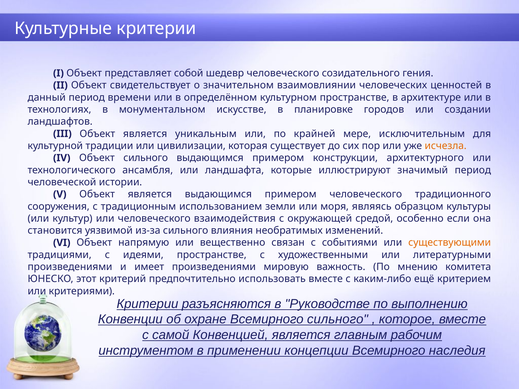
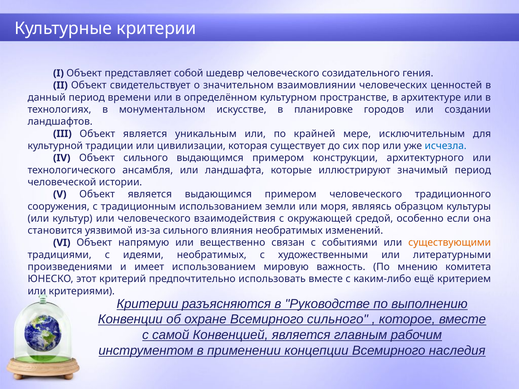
исчезла colour: orange -> blue (446, 146)
идеями пространстве: пространстве -> необратимых (212, 255)
имеет произведениями: произведениями -> использованием (214, 267)
